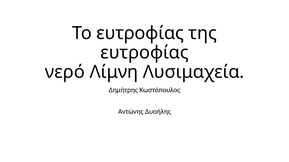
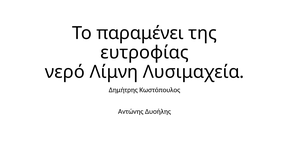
Το ευτροφίας: ευτροφίας -> παραμένει (140, 33)
